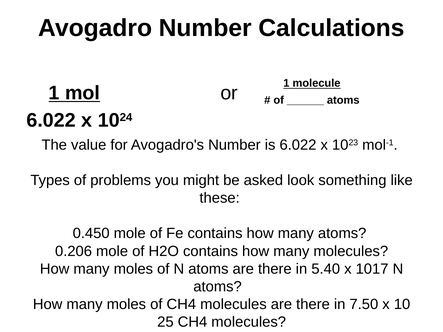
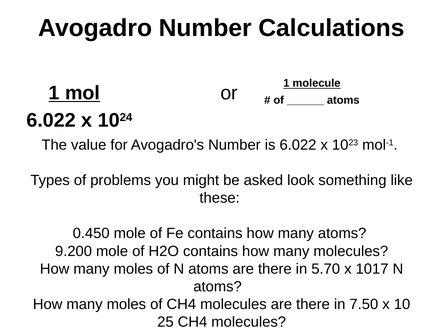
0.206: 0.206 -> 9.200 (74, 251)
5.40: 5.40 -> 5.70 (326, 269)
